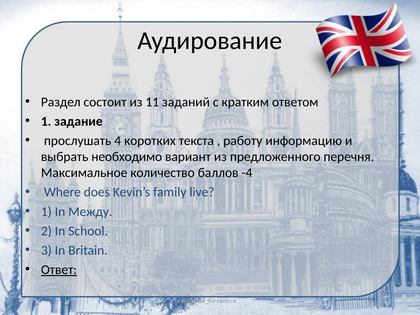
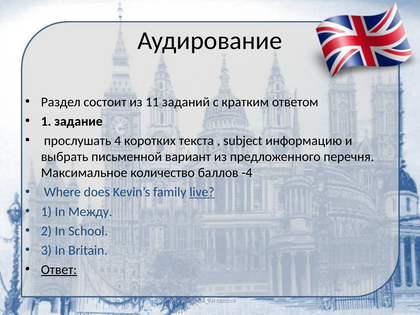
работу: работу -> subject (243, 141)
необходимо: необходимо -> письменной (127, 157)
live underline: none -> present (202, 192)
